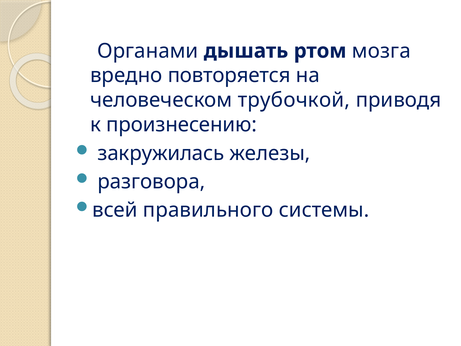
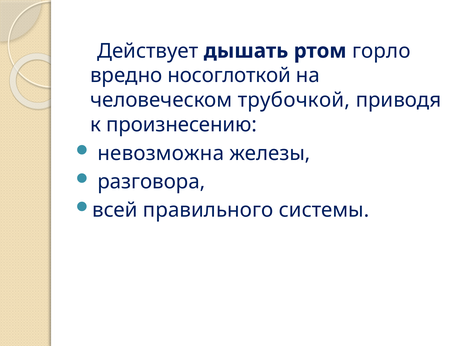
Органами: Органами -> Действует (148, 51)
мозга: мозга -> горло (381, 51)
повторяется: повторяется -> носоглоткой (229, 76)
закружилась: закружилась -> невозможна (161, 153)
